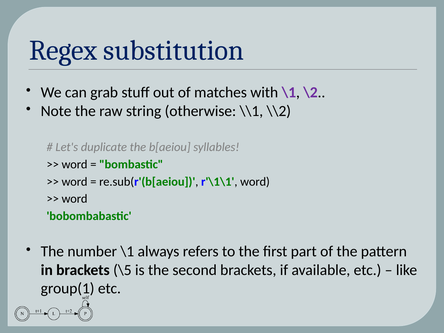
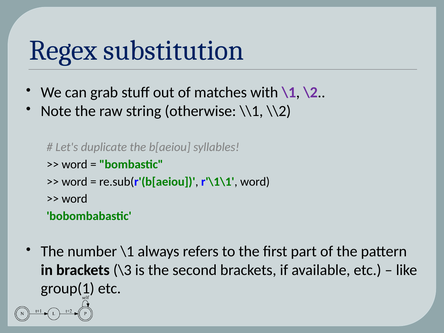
\5: \5 -> \3 (122, 270)
